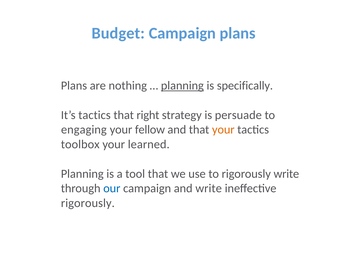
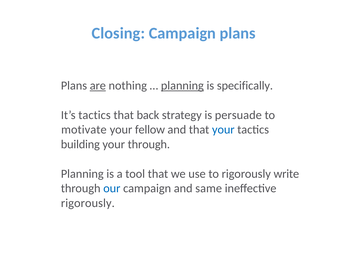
Budget: Budget -> Closing (118, 33)
are underline: none -> present (98, 86)
right: right -> back (148, 115)
engaging: engaging -> motivate (84, 130)
your colour: orange -> blue (223, 130)
toolbox: toolbox -> building (80, 144)
your learned: learned -> through (149, 144)
and write: write -> same (209, 188)
